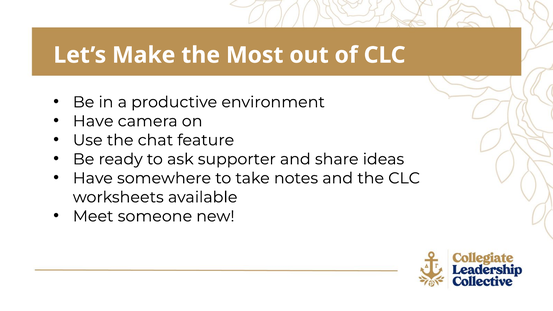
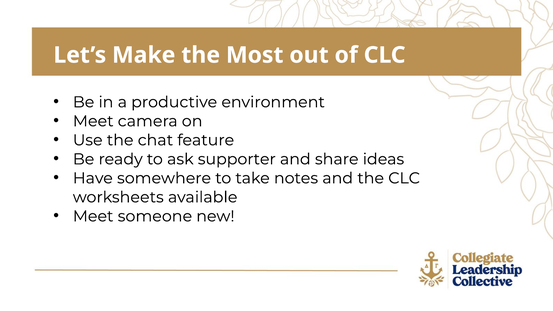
Have: Have -> Meet (93, 121)
